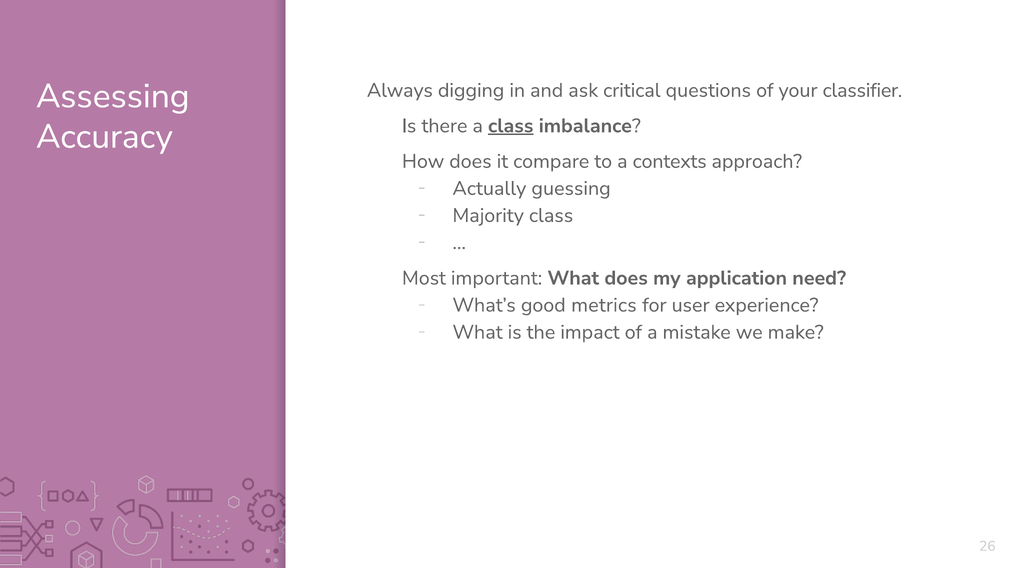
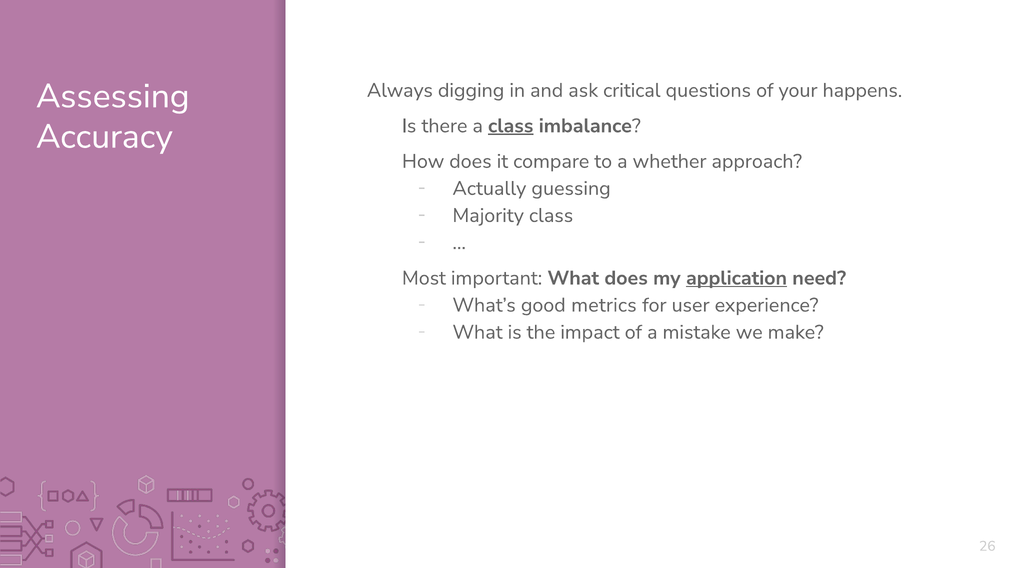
classifier: classifier -> happens (862, 90)
contexts: contexts -> whether (670, 161)
application underline: none -> present (737, 278)
